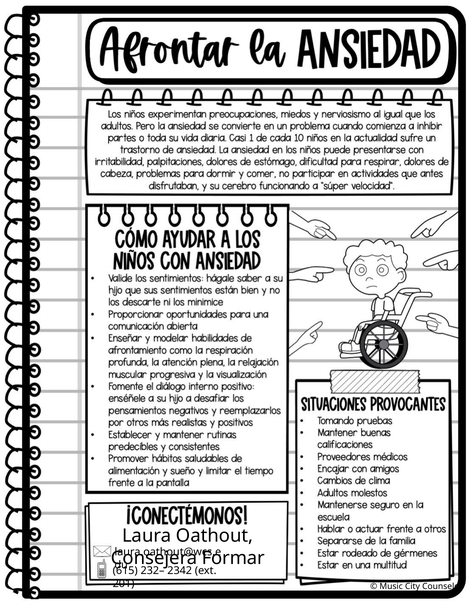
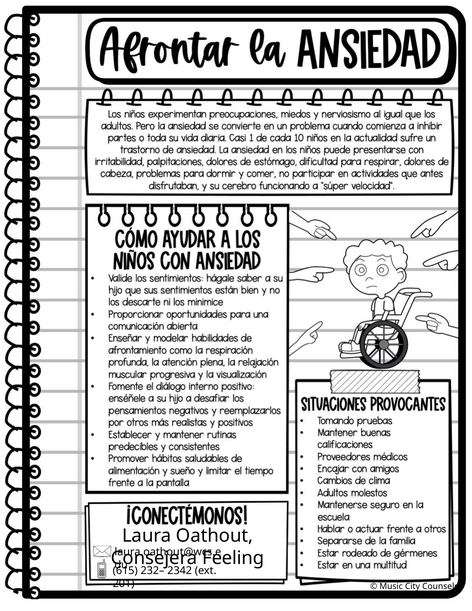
Formar: Formar -> Feeling (233, 558)
